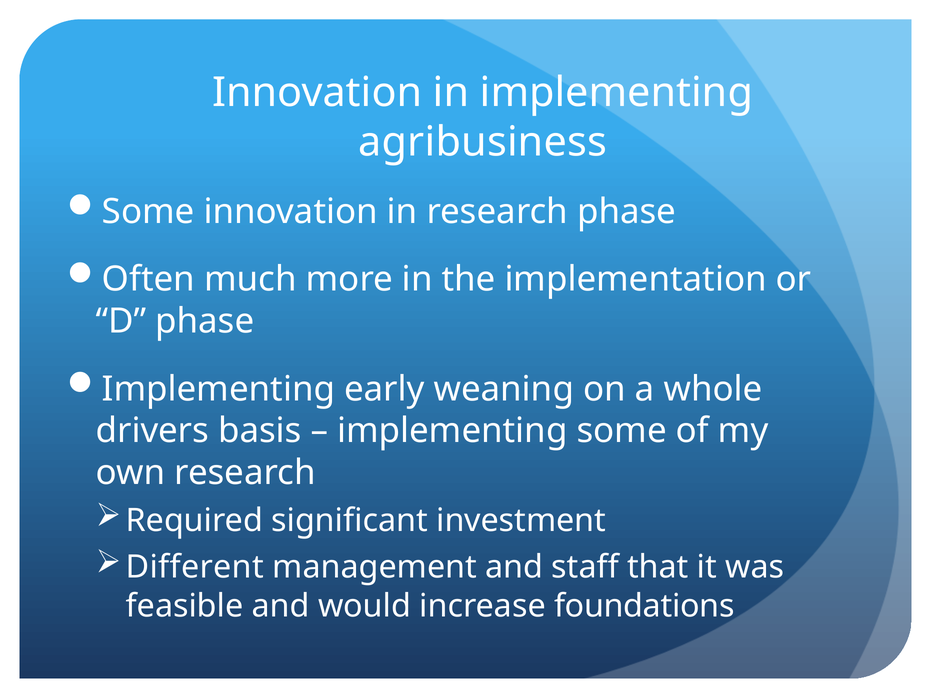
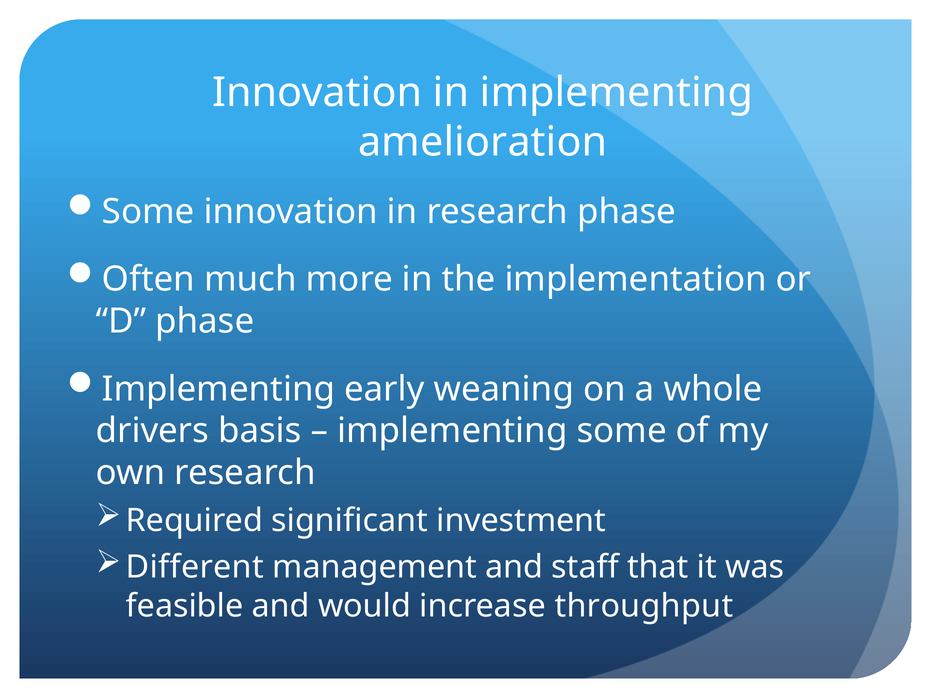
agribusiness: agribusiness -> amelioration (483, 142)
foundations: foundations -> throughput (644, 606)
